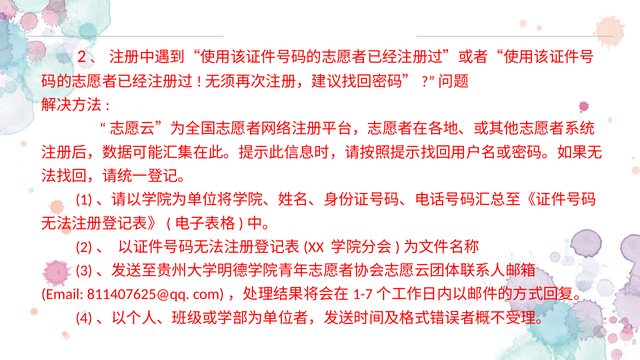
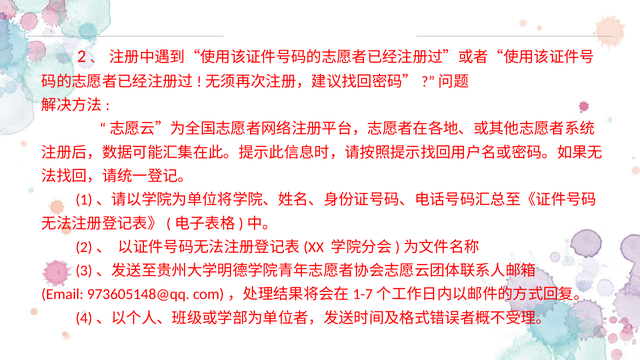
811407625@qq: 811407625@qq -> 973605148@qq (138, 294)
